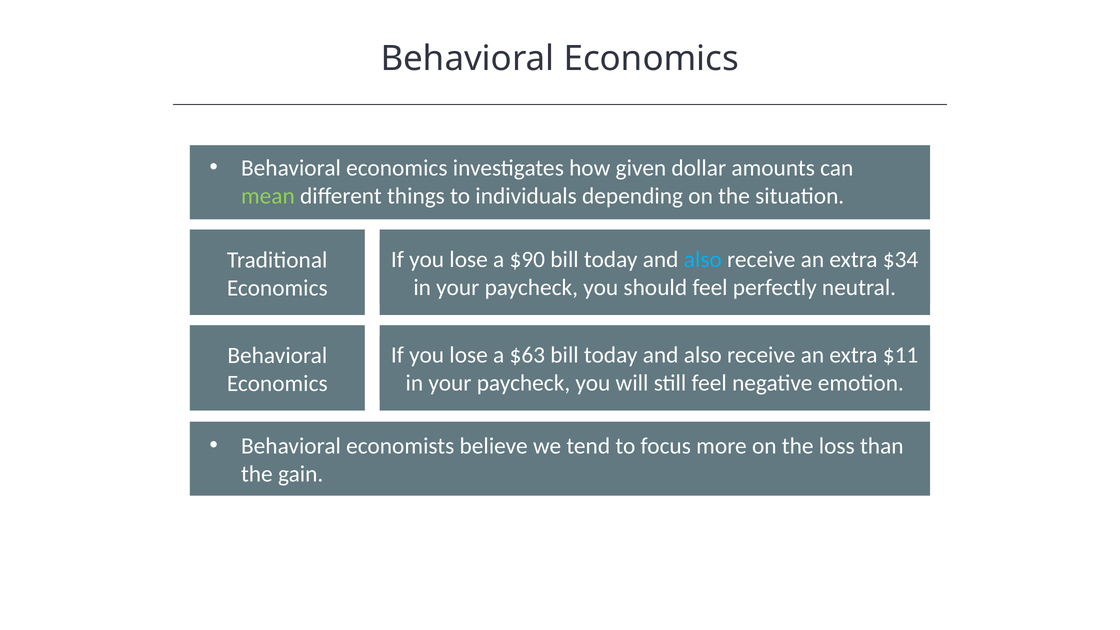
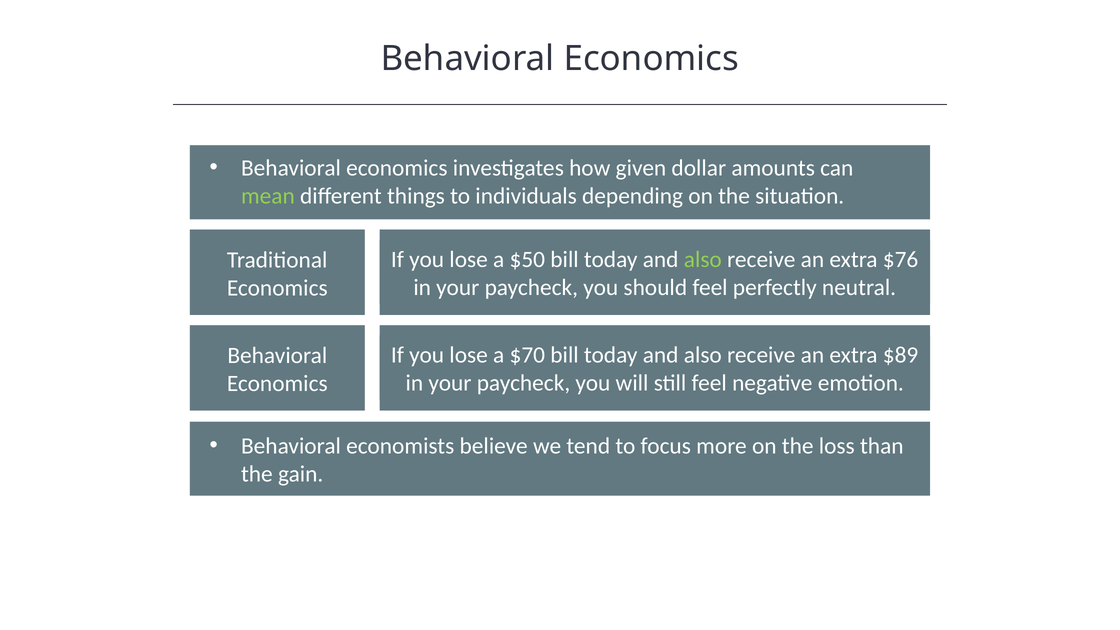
$90: $90 -> $50 (527, 260)
also colour: light blue -> light green (703, 260)
$34: $34 -> $76 (901, 260)
$63: $63 -> $70 (527, 355)
$11: $11 -> $89 (901, 355)
